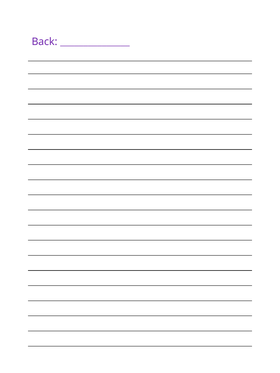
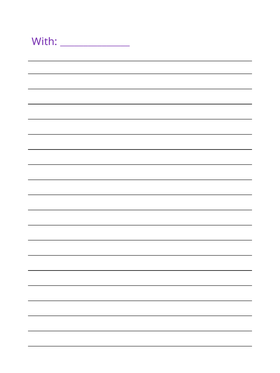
Back: Back -> With (45, 42)
